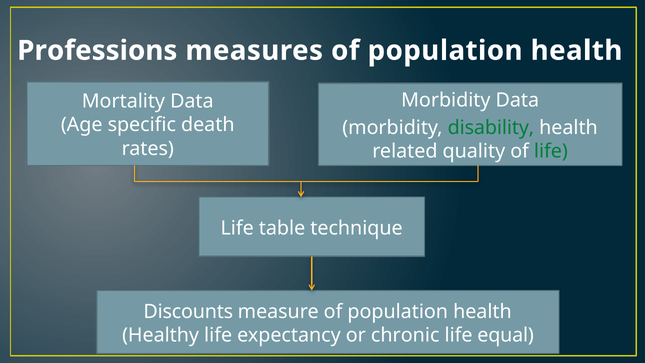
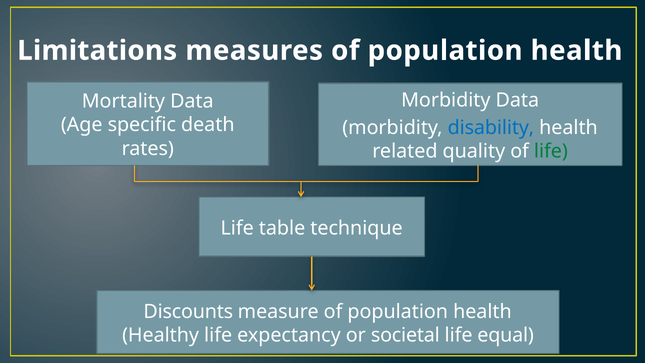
Professions: Professions -> Limitations (97, 51)
disability colour: green -> blue (491, 128)
chronic: chronic -> societal (405, 335)
